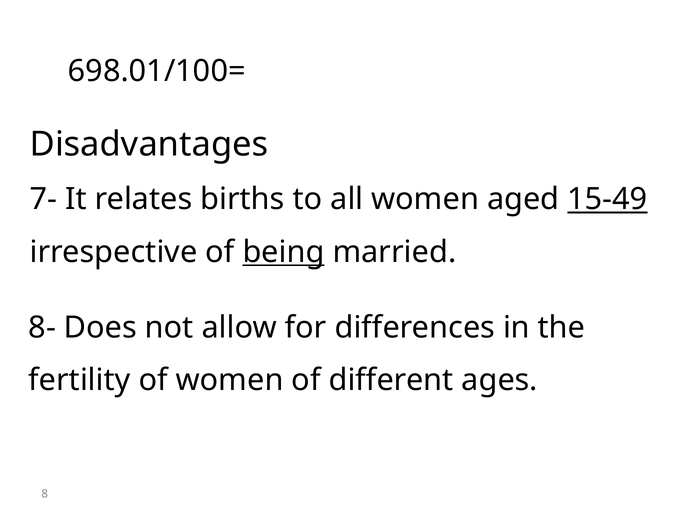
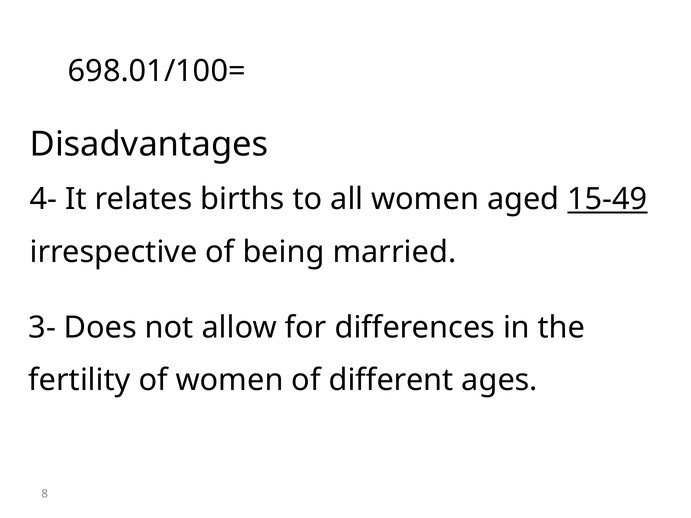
7-: 7- -> 4- (44, 199)
being underline: present -> none (283, 252)
8-: 8- -> 3- (42, 328)
